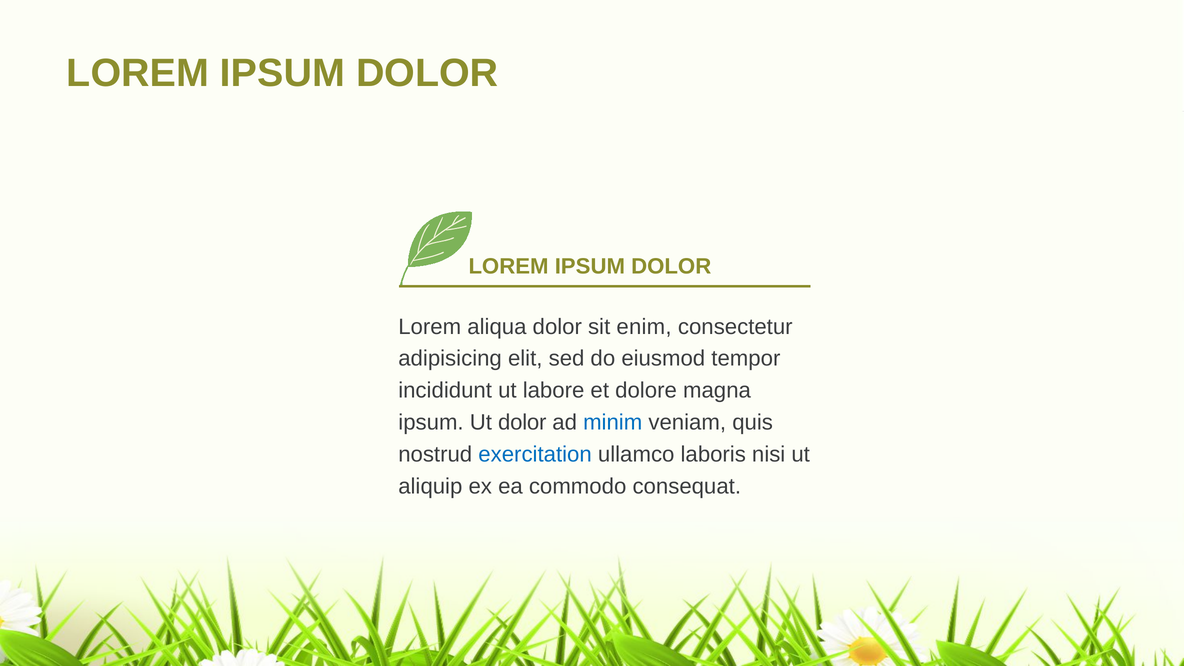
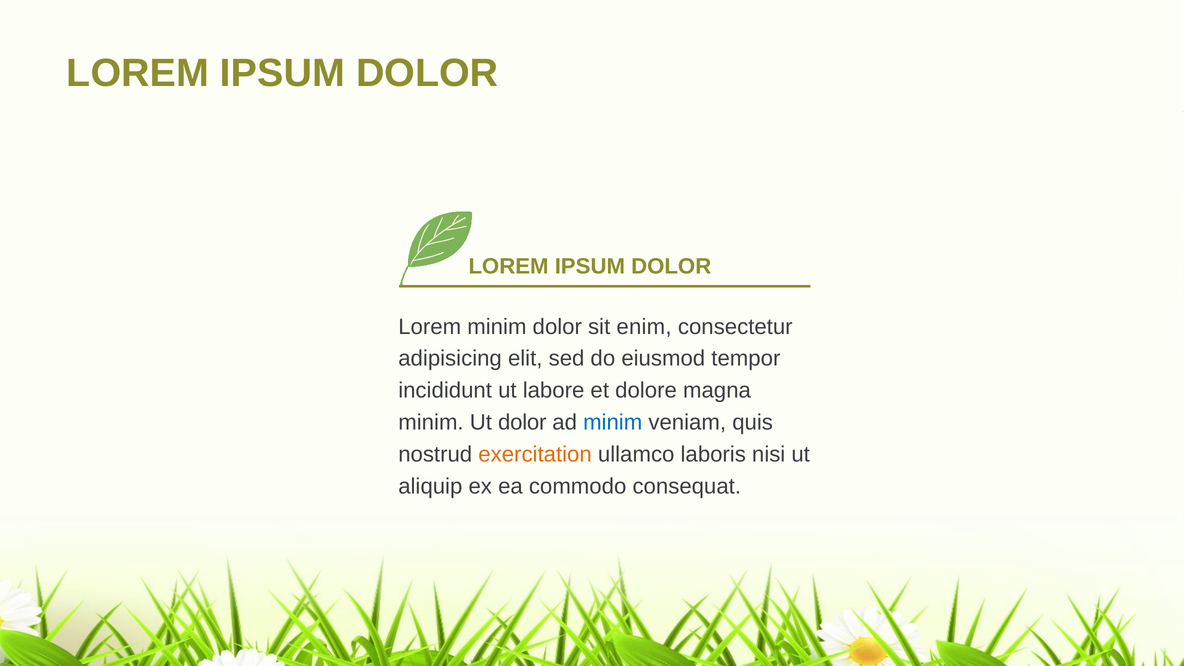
Lorem aliqua: aliqua -> minim (497, 327)
ipsum: ipsum -> minim (431, 423)
exercitation colour: blue -> orange (535, 454)
